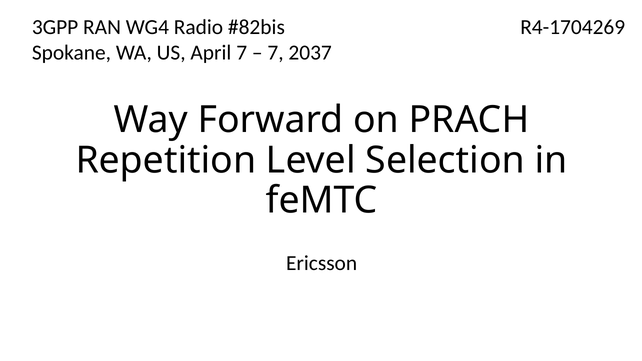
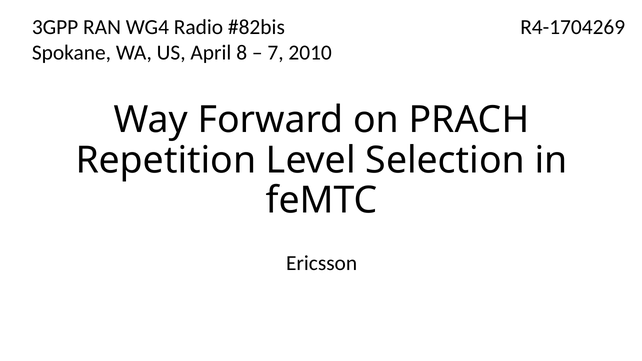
April 7: 7 -> 8 (242, 53)
2037: 2037 -> 2010 (310, 53)
